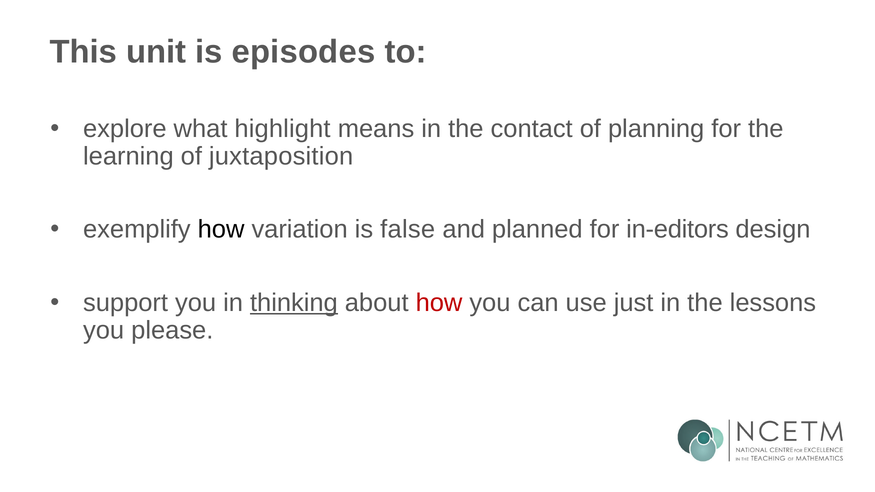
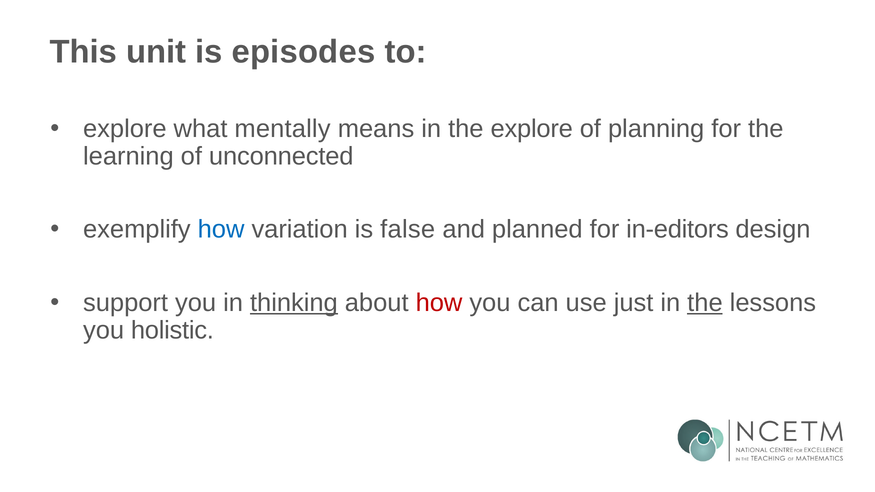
highlight: highlight -> mentally (282, 129)
the contact: contact -> explore (532, 129)
juxtaposition: juxtaposition -> unconnected (281, 156)
how colour: black -> blue (221, 230)
the underline: none -> present (705, 303)
please: please -> holistic (172, 331)
